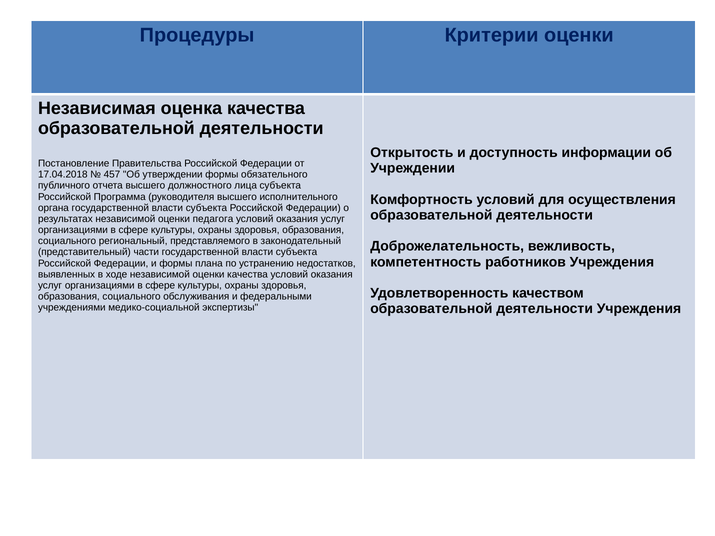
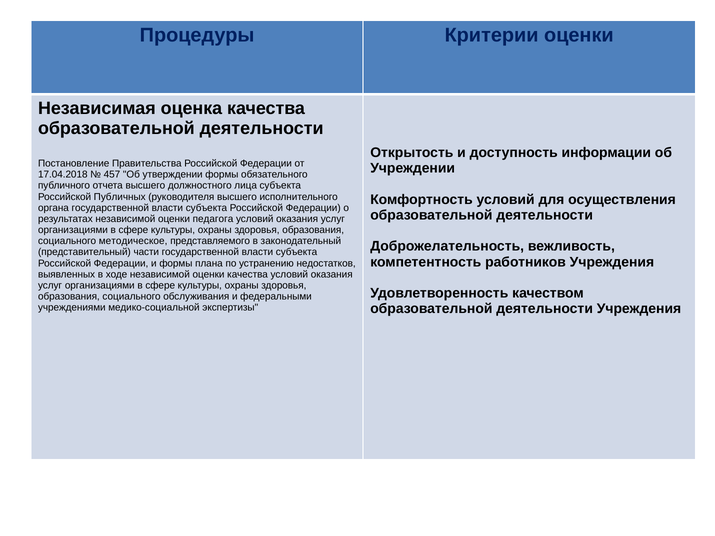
Программа: Программа -> Публичных (120, 197)
региональный: региональный -> методическое (133, 241)
